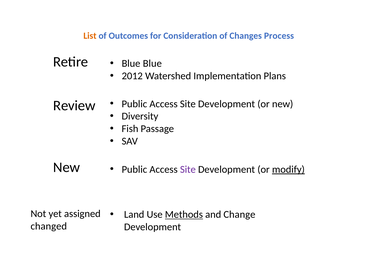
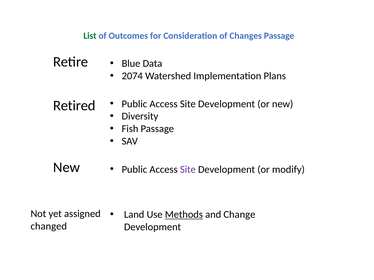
List colour: orange -> green (90, 36)
Changes Process: Process -> Passage (279, 36)
Blue Blue: Blue -> Data (152, 64)
2012: 2012 -> 2074 (132, 76)
Review: Review -> Retired (74, 106)
modify underline: present -> none (288, 170)
